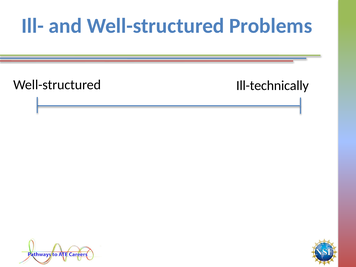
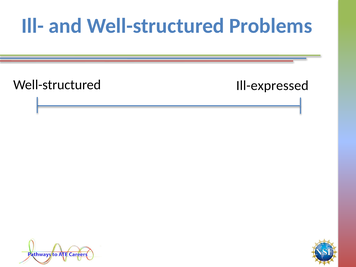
Ill-technically: Ill-technically -> Ill-expressed (272, 86)
